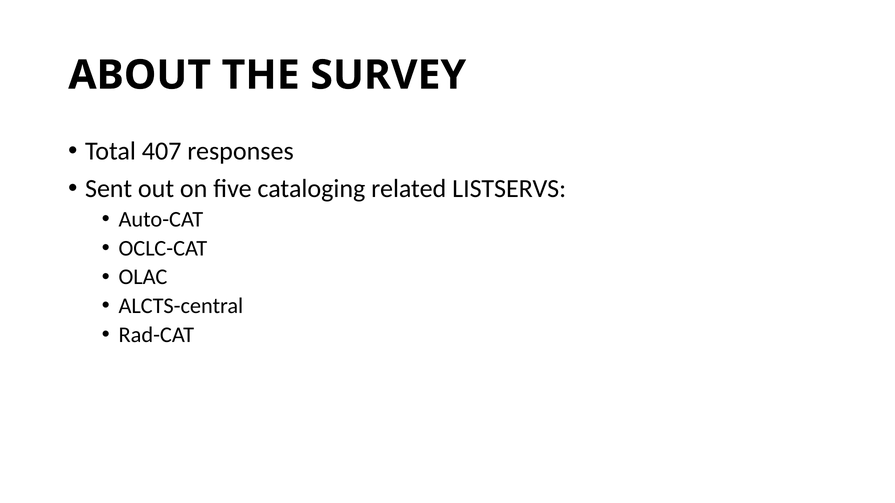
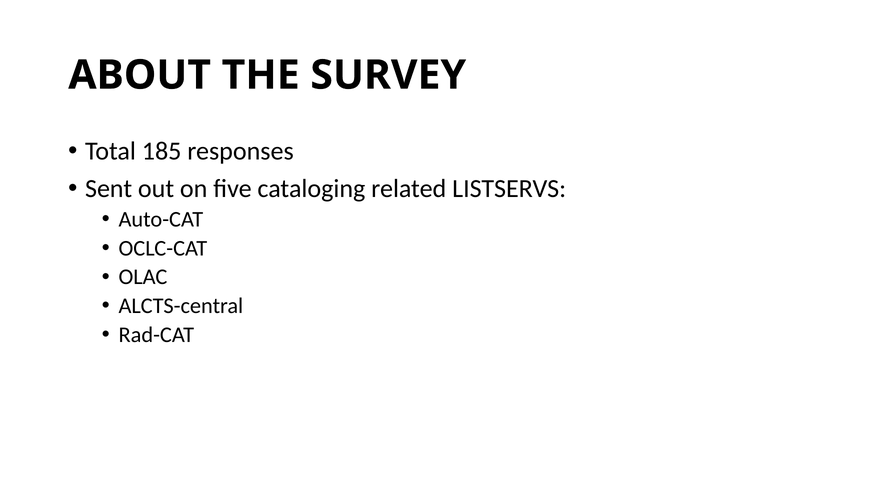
407: 407 -> 185 (162, 151)
